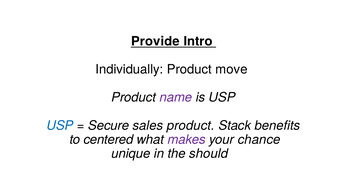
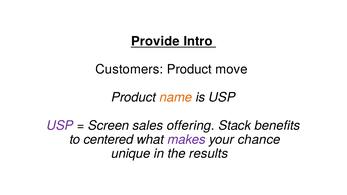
Individually: Individually -> Customers (129, 69)
name colour: purple -> orange (176, 97)
USP colour: blue -> purple (60, 126)
Secure: Secure -> Screen (109, 126)
sales product: product -> offering (191, 126)
should: should -> results (209, 154)
